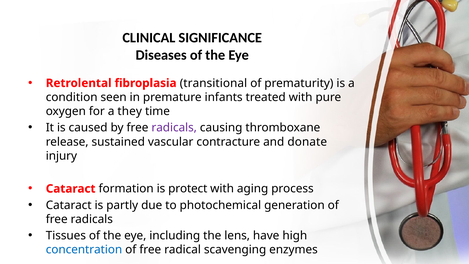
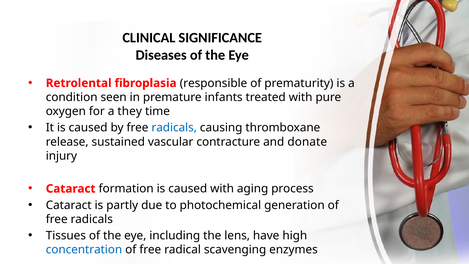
transitional: transitional -> responsible (214, 83)
radicals colour: purple -> blue (174, 128)
formation is protect: protect -> caused (188, 189)
